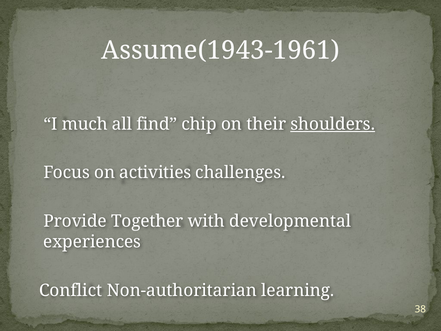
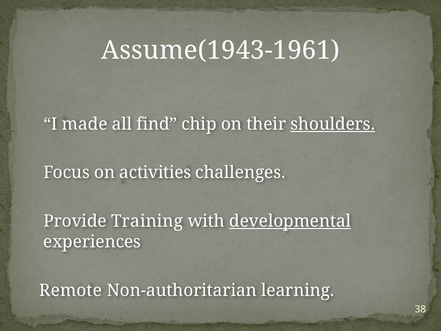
much: much -> made (85, 124)
Together: Together -> Training (147, 221)
developmental underline: none -> present (290, 221)
Conflict: Conflict -> Remote (71, 290)
